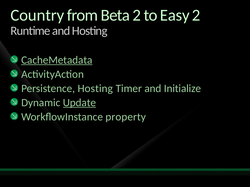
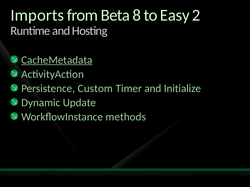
Country: Country -> Imports (37, 15)
Beta 2: 2 -> 8 (137, 15)
Persistence Hosting: Hosting -> Custom (95, 89)
Update underline: present -> none (79, 103)
property: property -> methods (126, 117)
